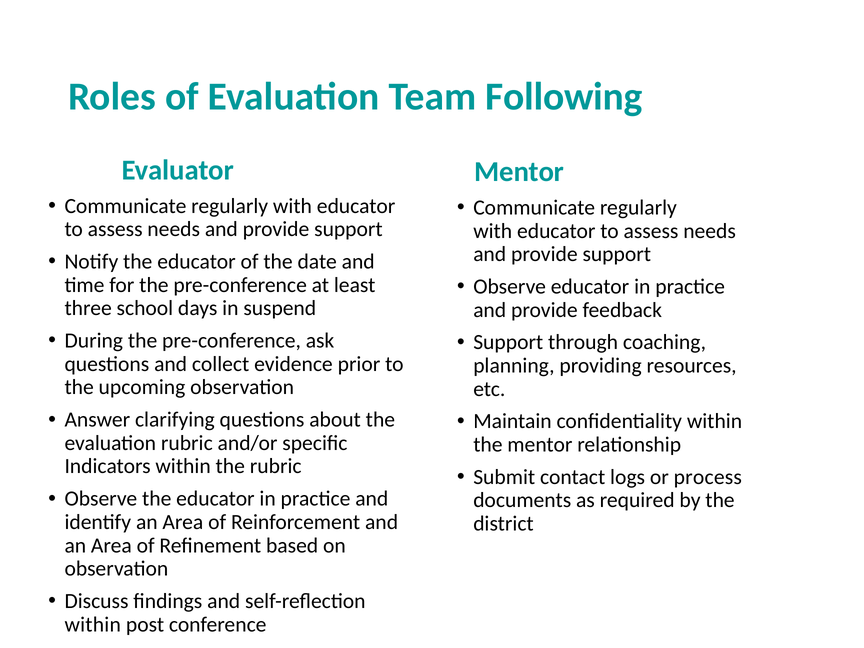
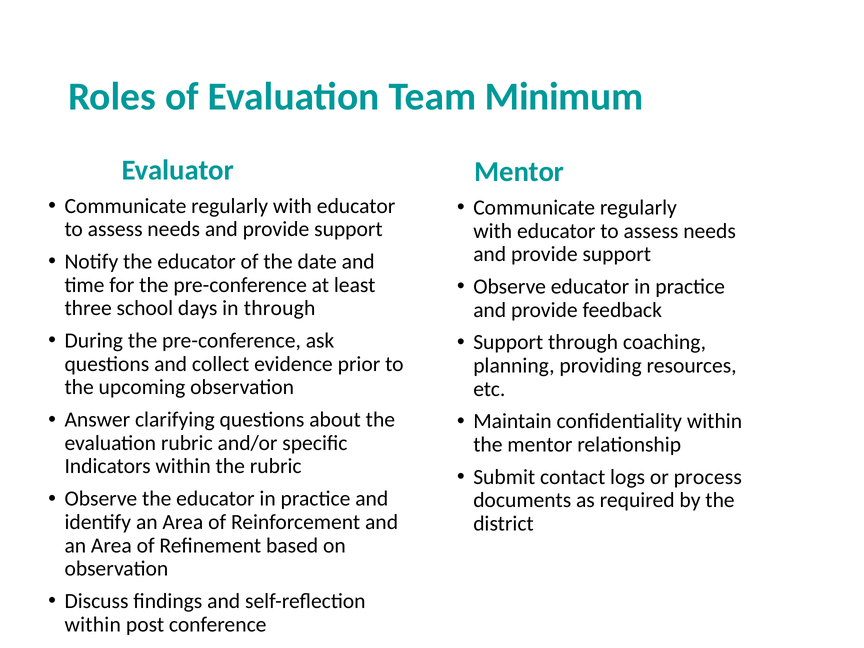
Following: Following -> Minimum (564, 97)
in suspend: suspend -> through (280, 308)
